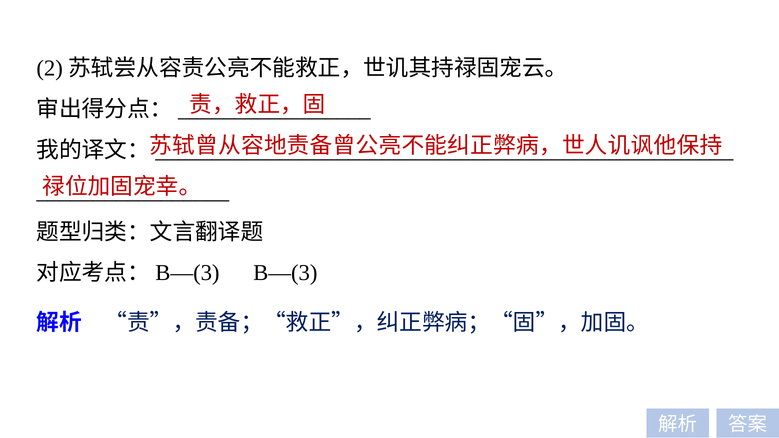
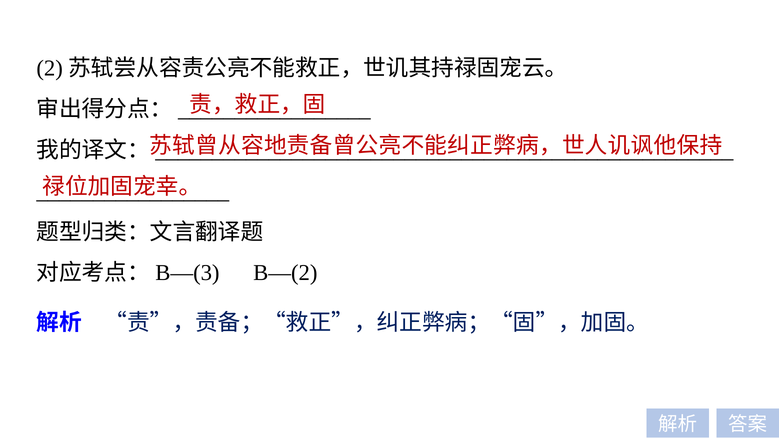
B—(3: B—(3 -> B—(2 (285, 273)
